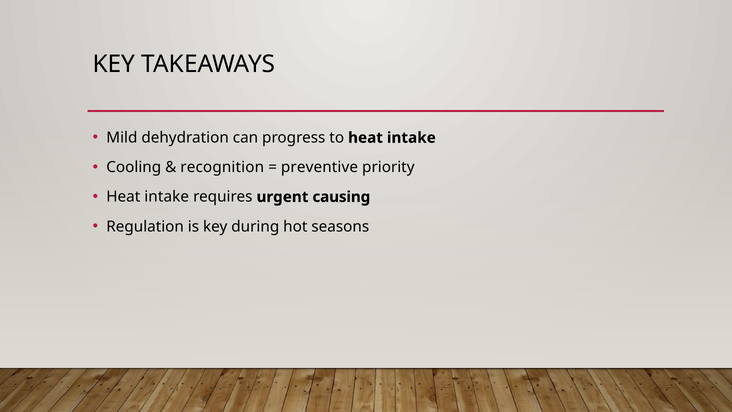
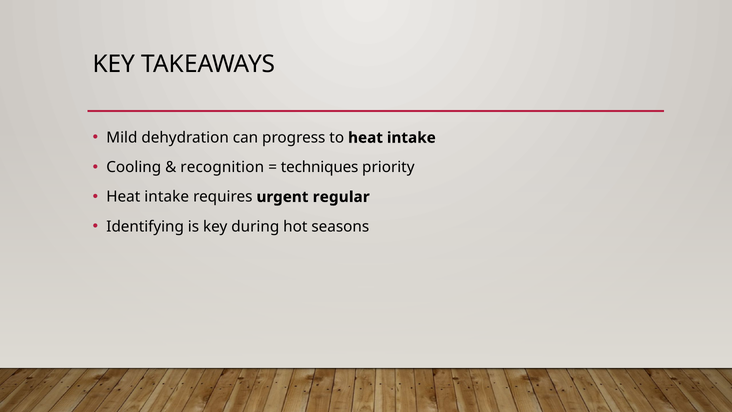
preventive: preventive -> techniques (320, 167)
causing: causing -> regular (341, 197)
Regulation: Regulation -> Identifying (145, 226)
